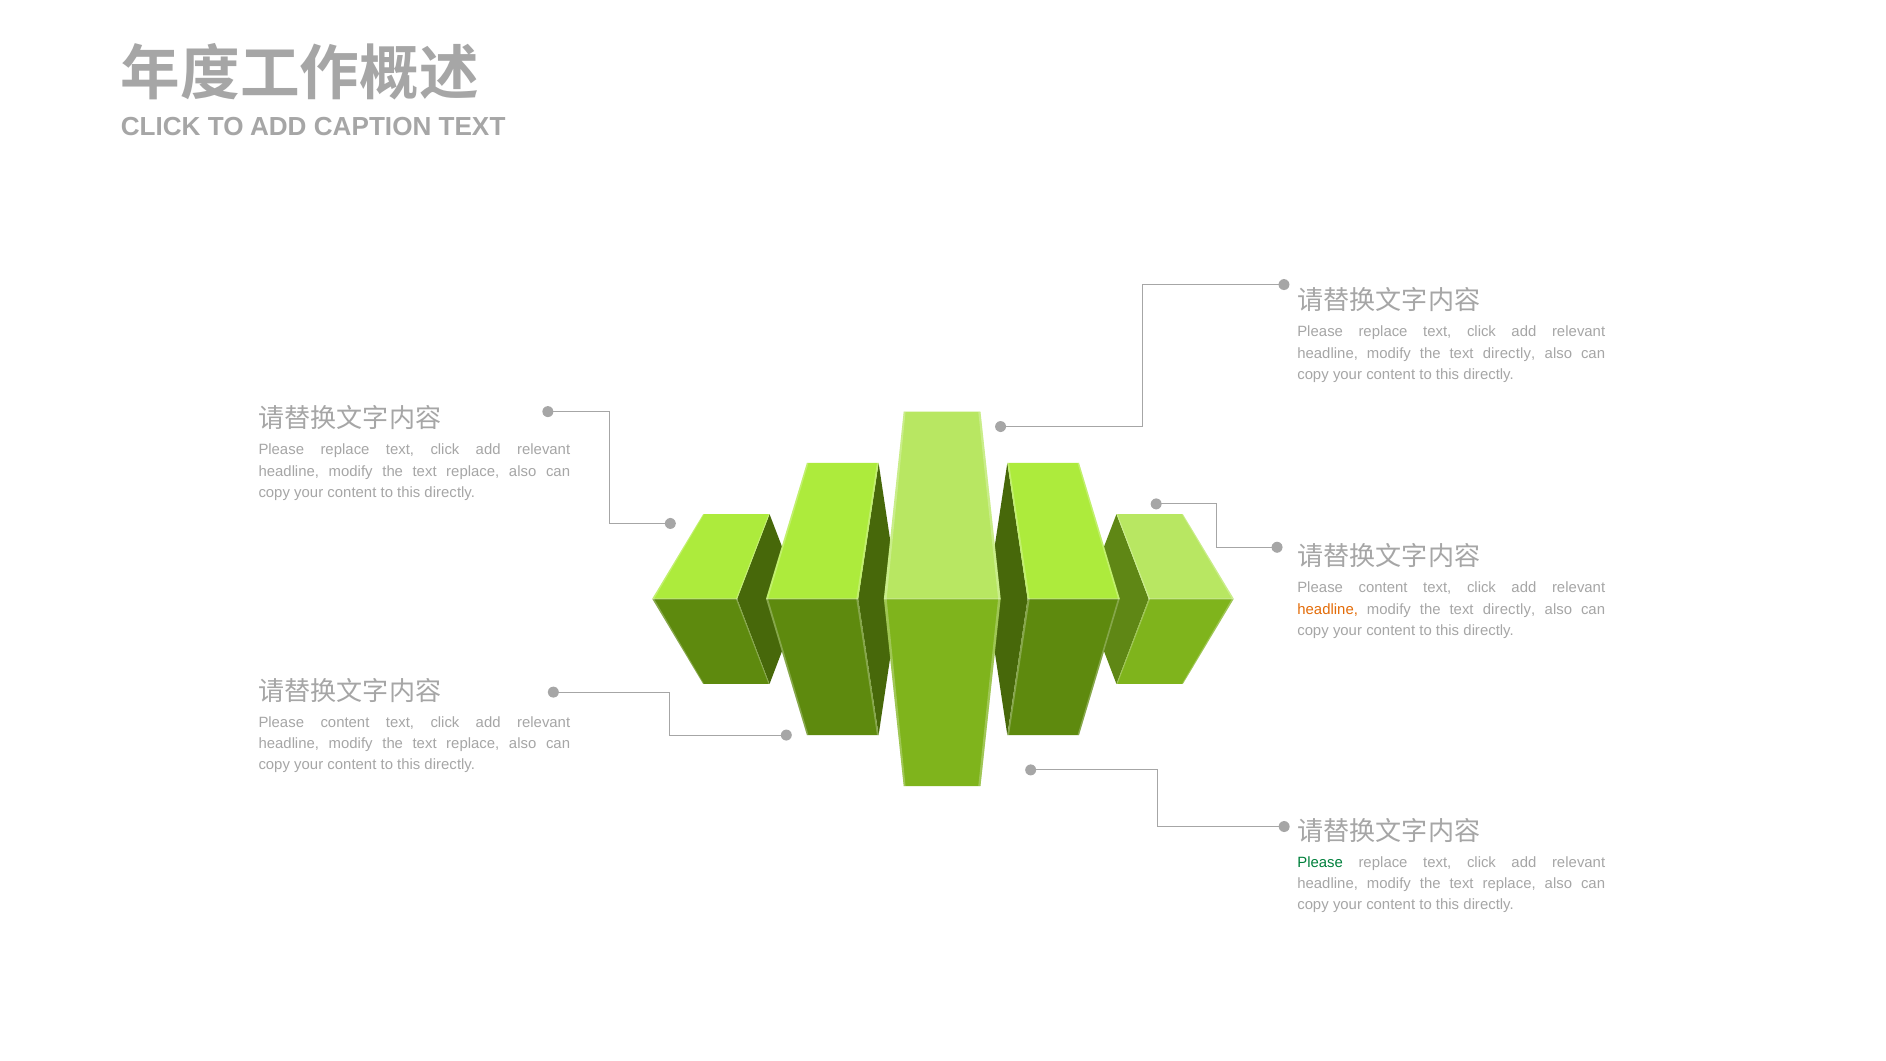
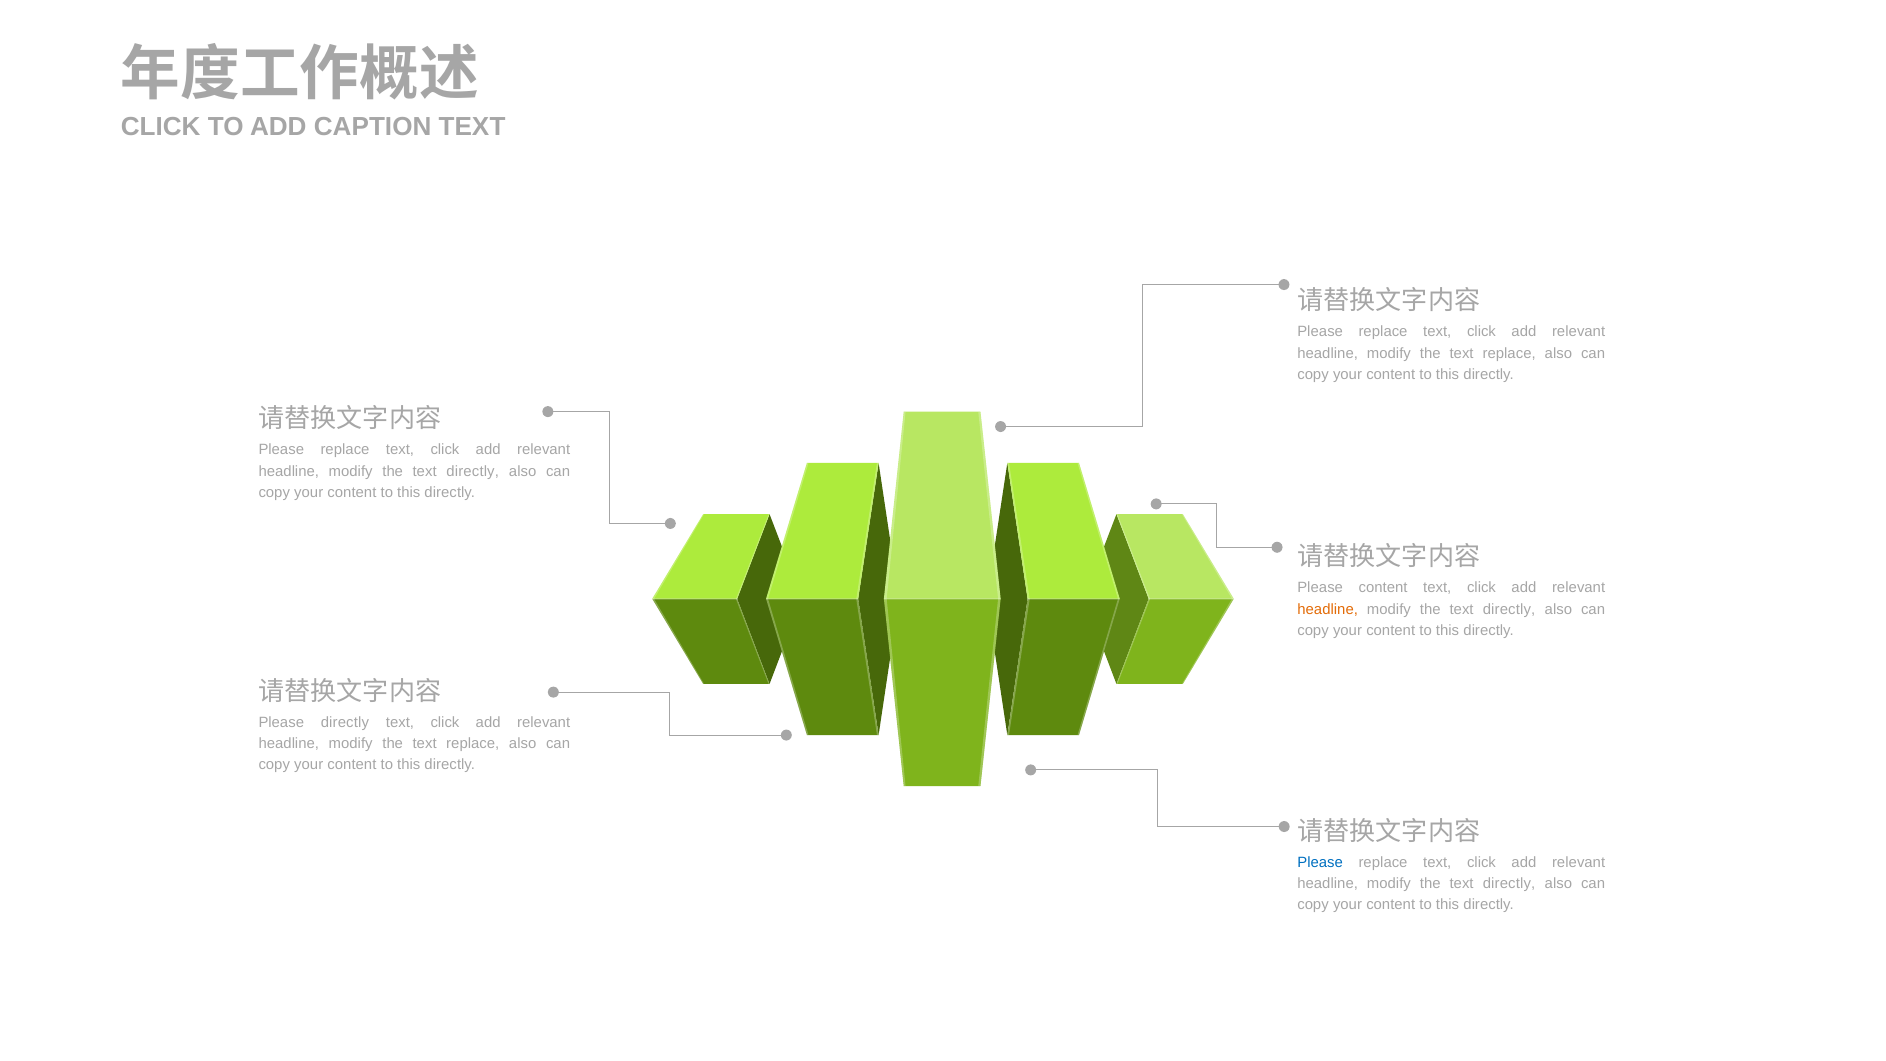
directly: directly -> replace (1509, 353)
replace: replace -> directly (473, 471)
content: content -> directly (345, 722)
Please colour: green -> blue (1320, 862)
replace: replace -> directly (1509, 883)
